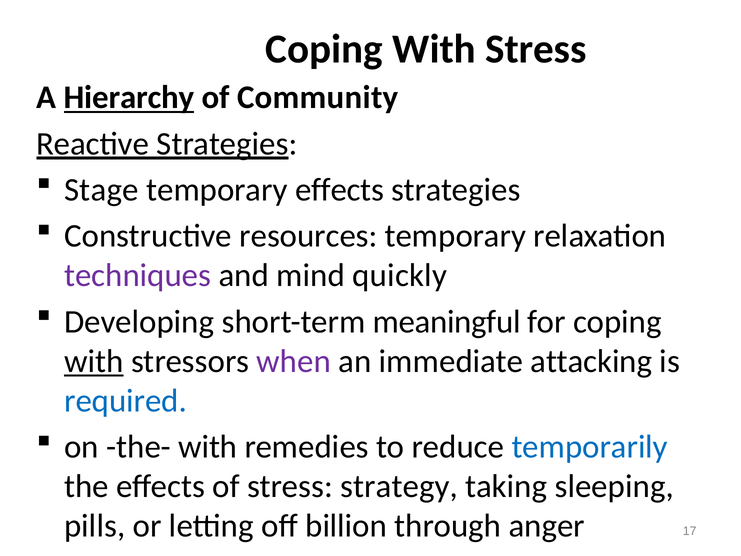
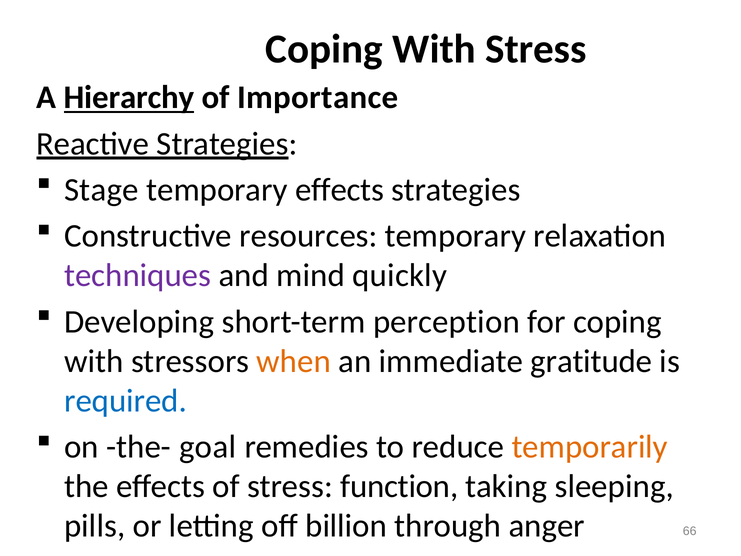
Community: Community -> Importance (318, 98)
meaningful: meaningful -> perception (446, 322)
with underline: present -> none (94, 361)
when colour: purple -> orange (294, 361)
attacking: attacking -> gratitude (591, 361)
the- with: with -> goal (208, 447)
temporarily colour: blue -> orange (590, 447)
strategy: strategy -> function (399, 486)
17: 17 -> 66 (690, 531)
